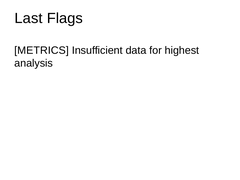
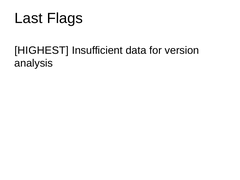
METRICS: METRICS -> HIGHEST (42, 50)
highest: highest -> version (182, 50)
